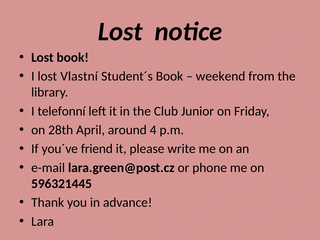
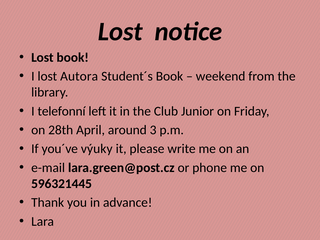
Vlastní: Vlastní -> Autora (79, 76)
4: 4 -> 3 (153, 130)
friend: friend -> výuky (97, 149)
